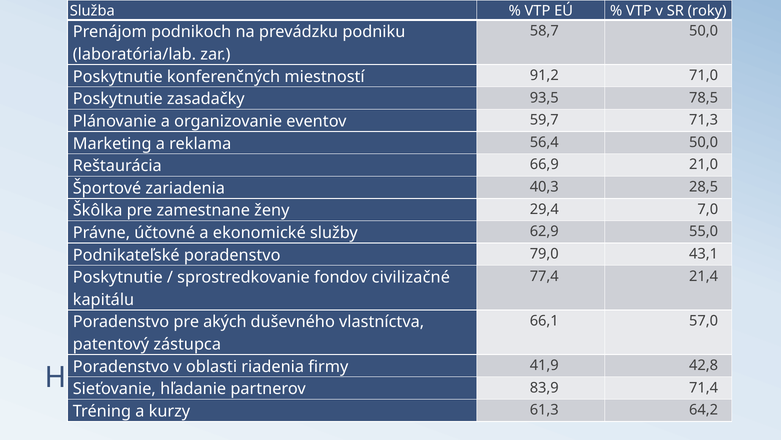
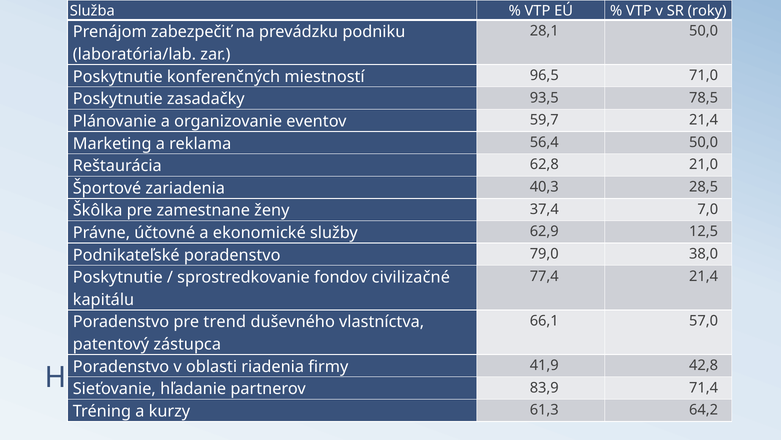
58,7: 58,7 -> 28,1 (544, 31)
podnikoch: podnikoch -> zabezpečiť (191, 32)
91,2: 91,2 -> 96,5 (544, 75)
59,7 71,3: 71,3 -> 21,4 (704, 120)
66,9: 66,9 -> 62,8 (544, 164)
29,4: 29,4 -> 37,4 (544, 209)
55,0: 55,0 -> 12,5 (704, 231)
43,1: 43,1 -> 38,0 (704, 254)
akých: akých -> trend (225, 322)
